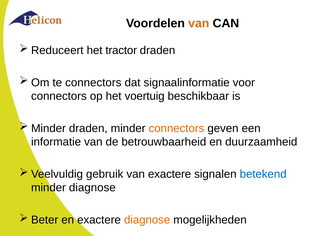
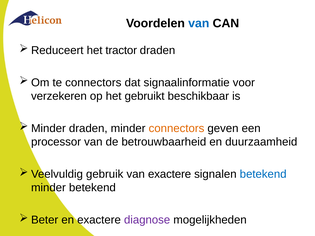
van colour: orange -> blue (199, 23)
connectors: connectors -> verzekeren (59, 96)
voertuig: voertuig -> gebruikt (145, 96)
informatie: informatie -> processor (56, 142)
minder diagnose: diagnose -> betekend (92, 188)
diagnose colour: orange -> purple (147, 220)
